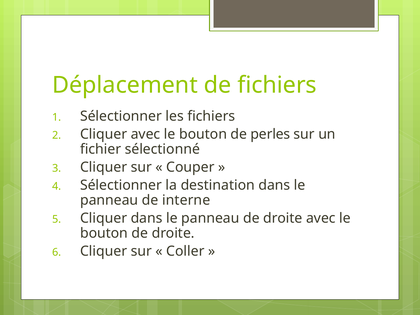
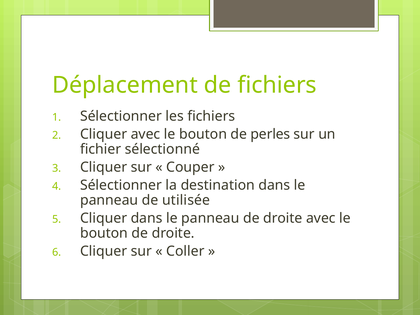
interne: interne -> utilisée (186, 200)
